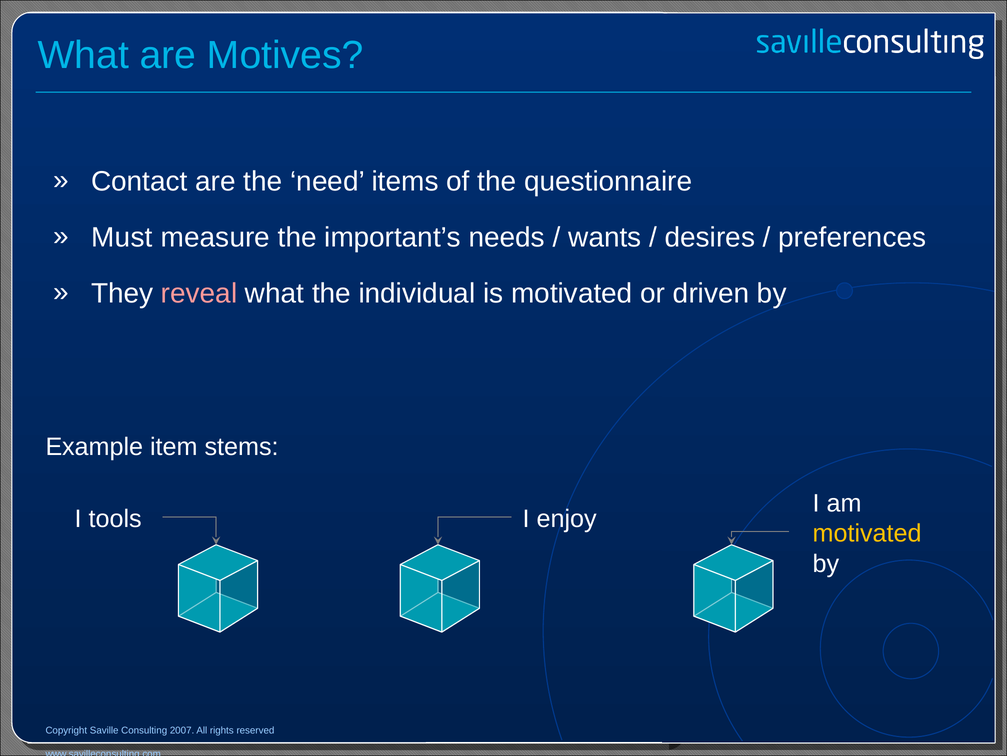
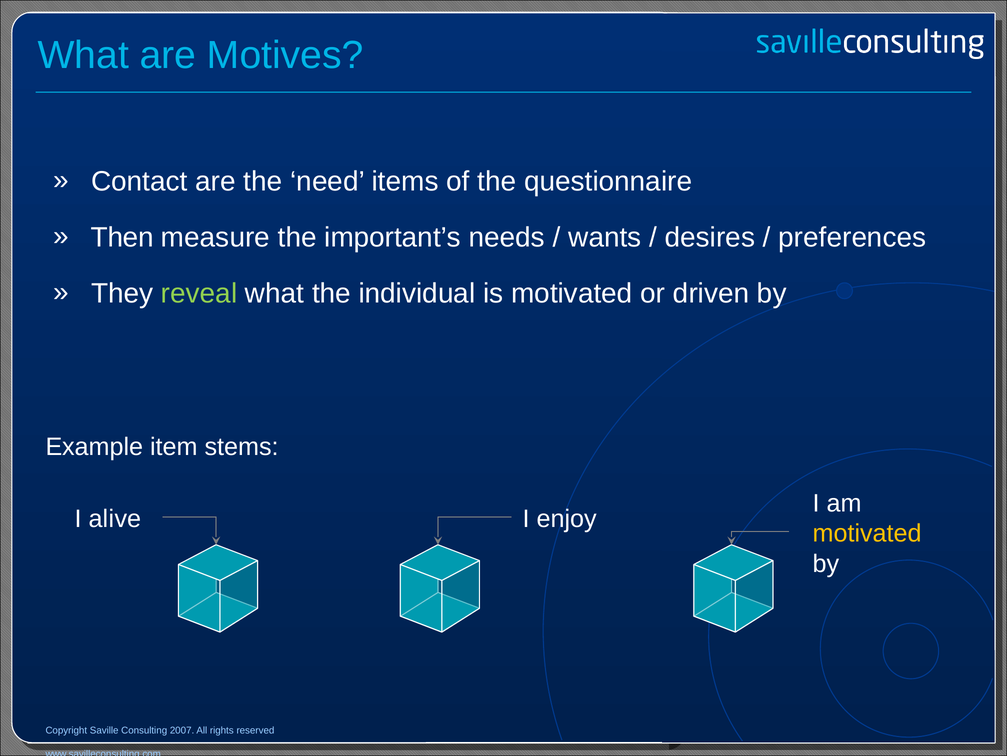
Must: Must -> Then (122, 237)
reveal colour: pink -> light green (199, 293)
tools: tools -> alive (115, 518)
